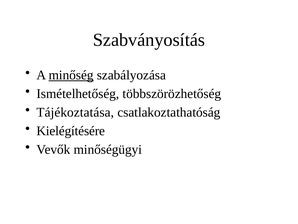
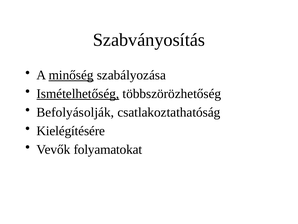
Ismételhetőség underline: none -> present (78, 93)
Tájékoztatása: Tájékoztatása -> Befolyásolják (75, 112)
minőségügyi: minőségügyi -> folyamatokat (108, 149)
